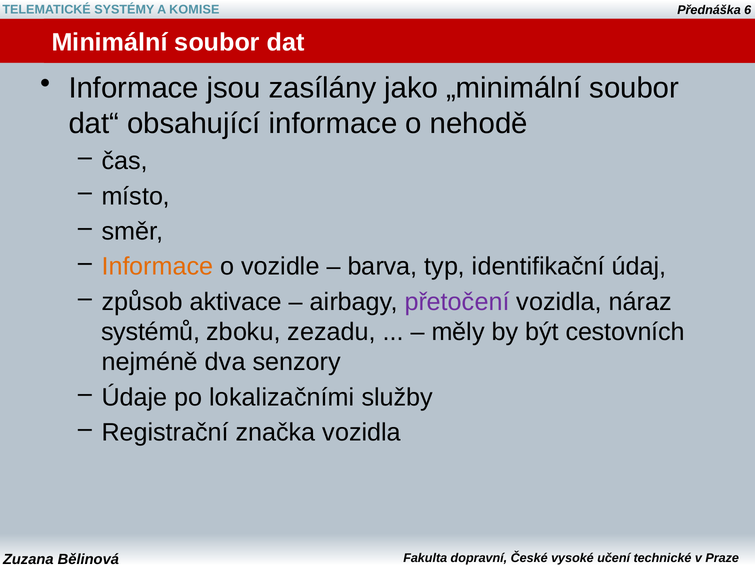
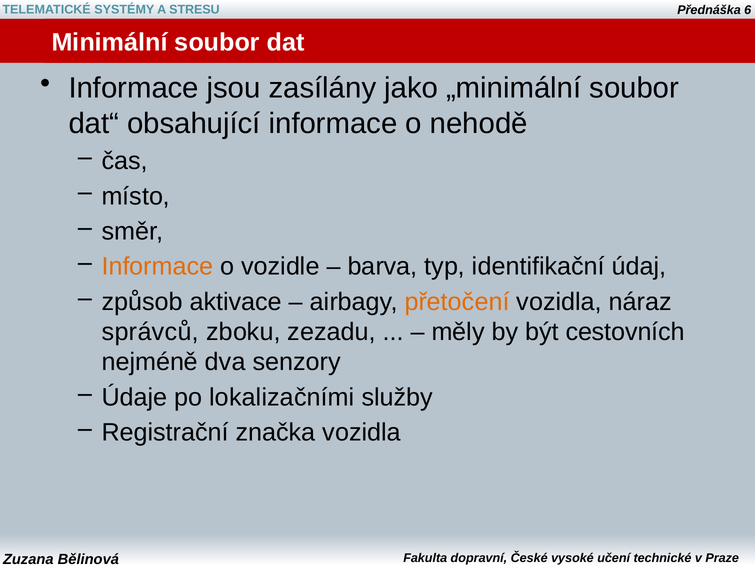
KOMISE: KOMISE -> STRESU (194, 10)
přetočení colour: purple -> orange (457, 302)
systémů: systémů -> správců (150, 332)
